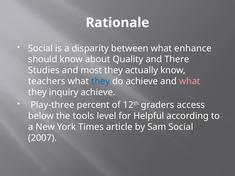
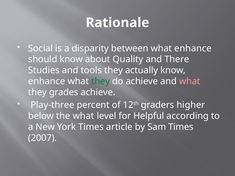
most: most -> tools (91, 70)
teachers: teachers -> enhance (47, 81)
they colour: blue -> green (101, 81)
inquiry: inquiry -> grades (64, 92)
access: access -> higher (191, 105)
the tools: tools -> what (83, 116)
Sam Social: Social -> Times (181, 127)
